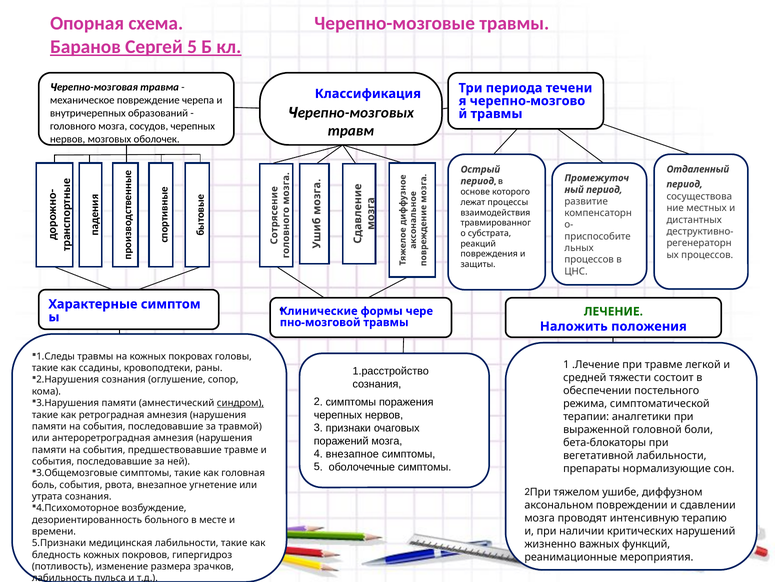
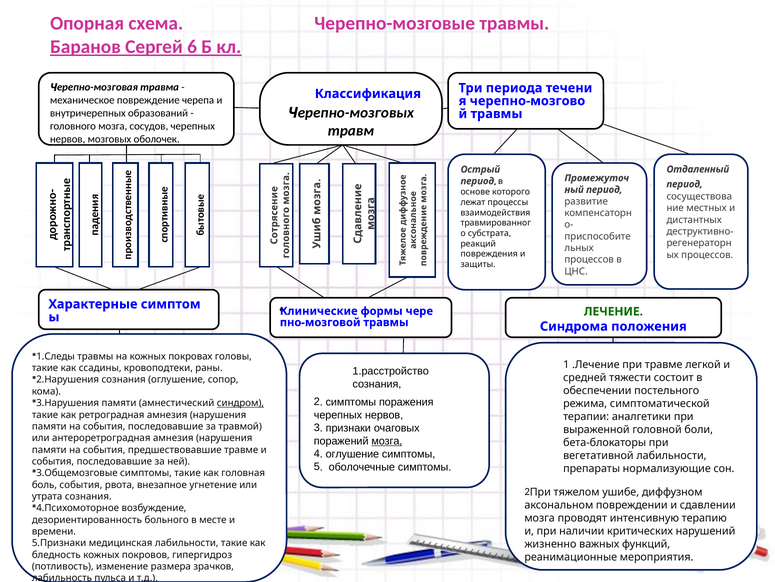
Сергей 5: 5 -> 6 (192, 47)
Наложить: Наложить -> Синдрома (574, 326)
мозга underline: none -> present (387, 441)
внезапное: внезапное -> оглушение (352, 454)
